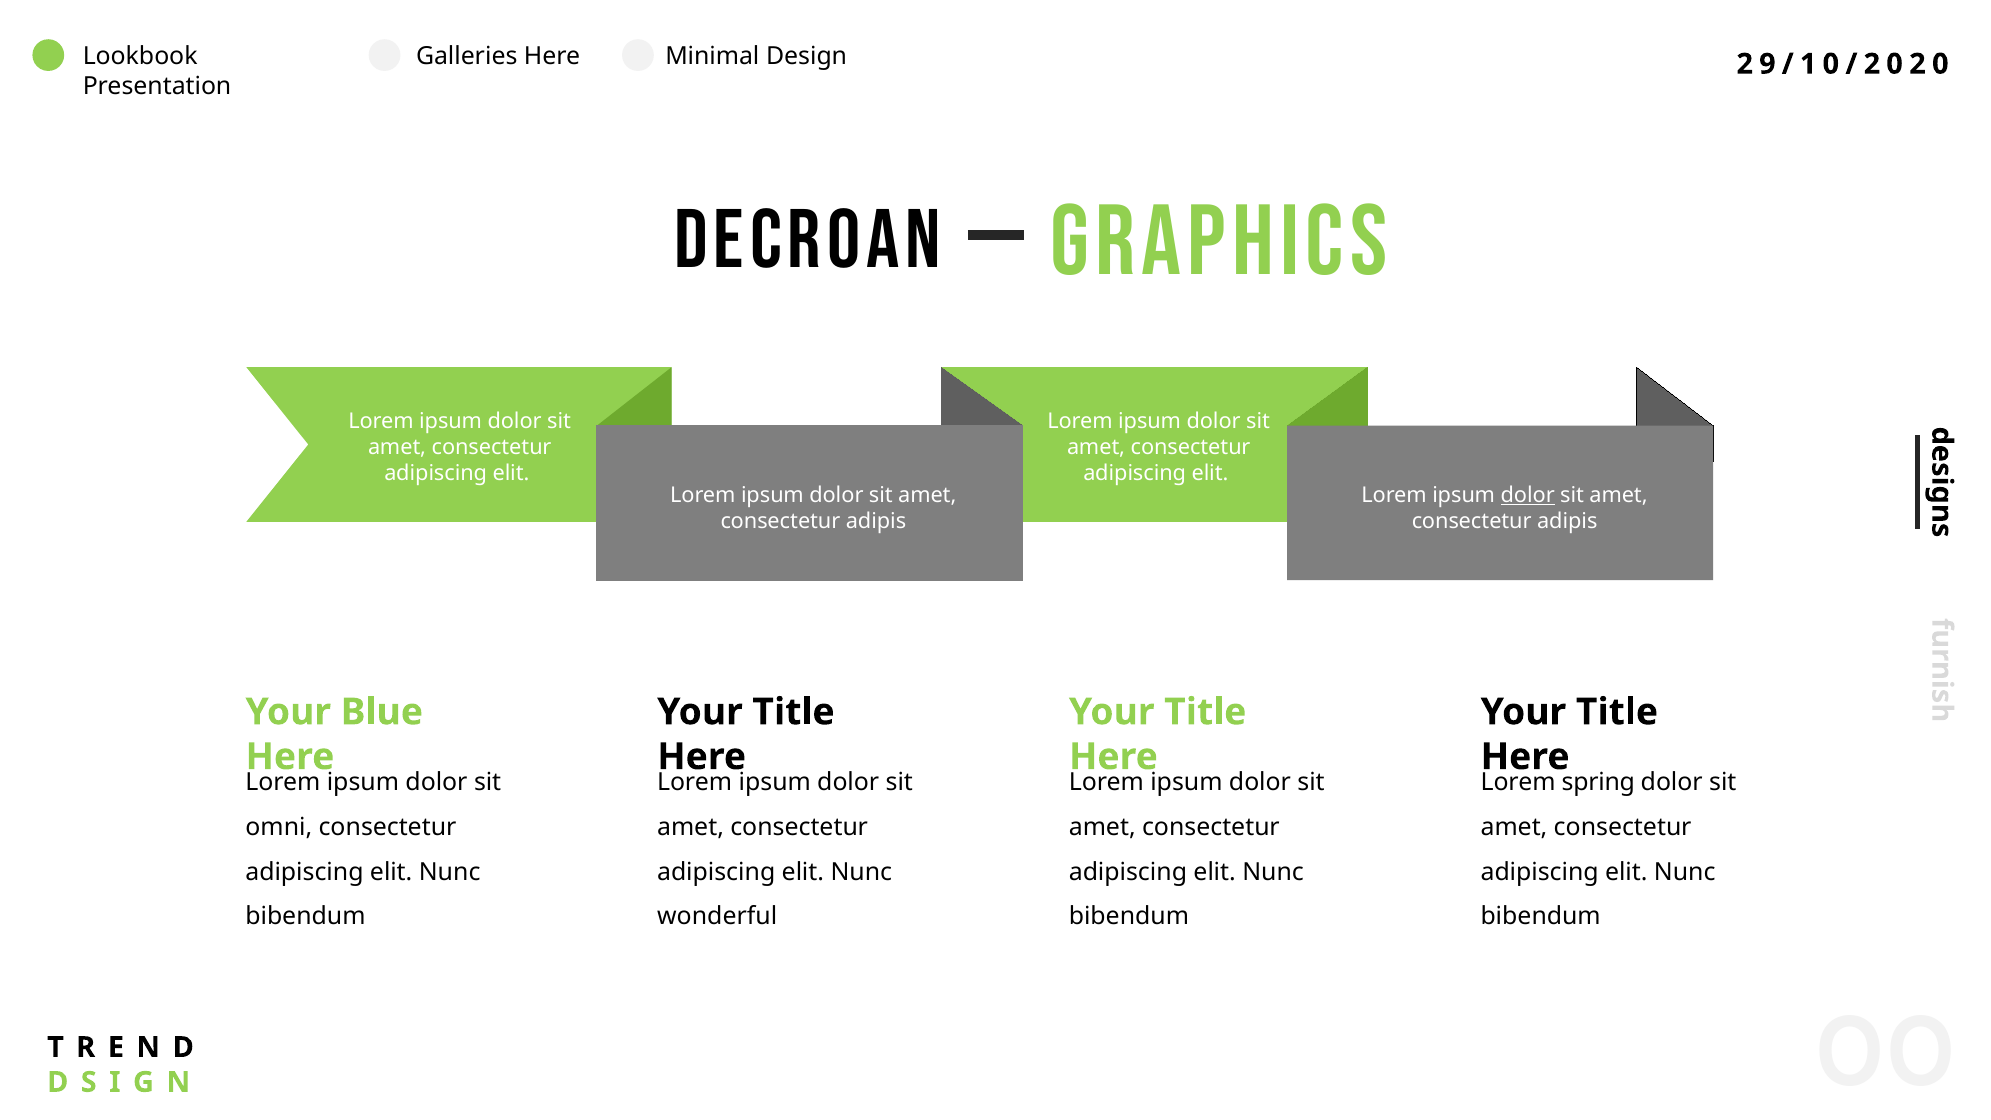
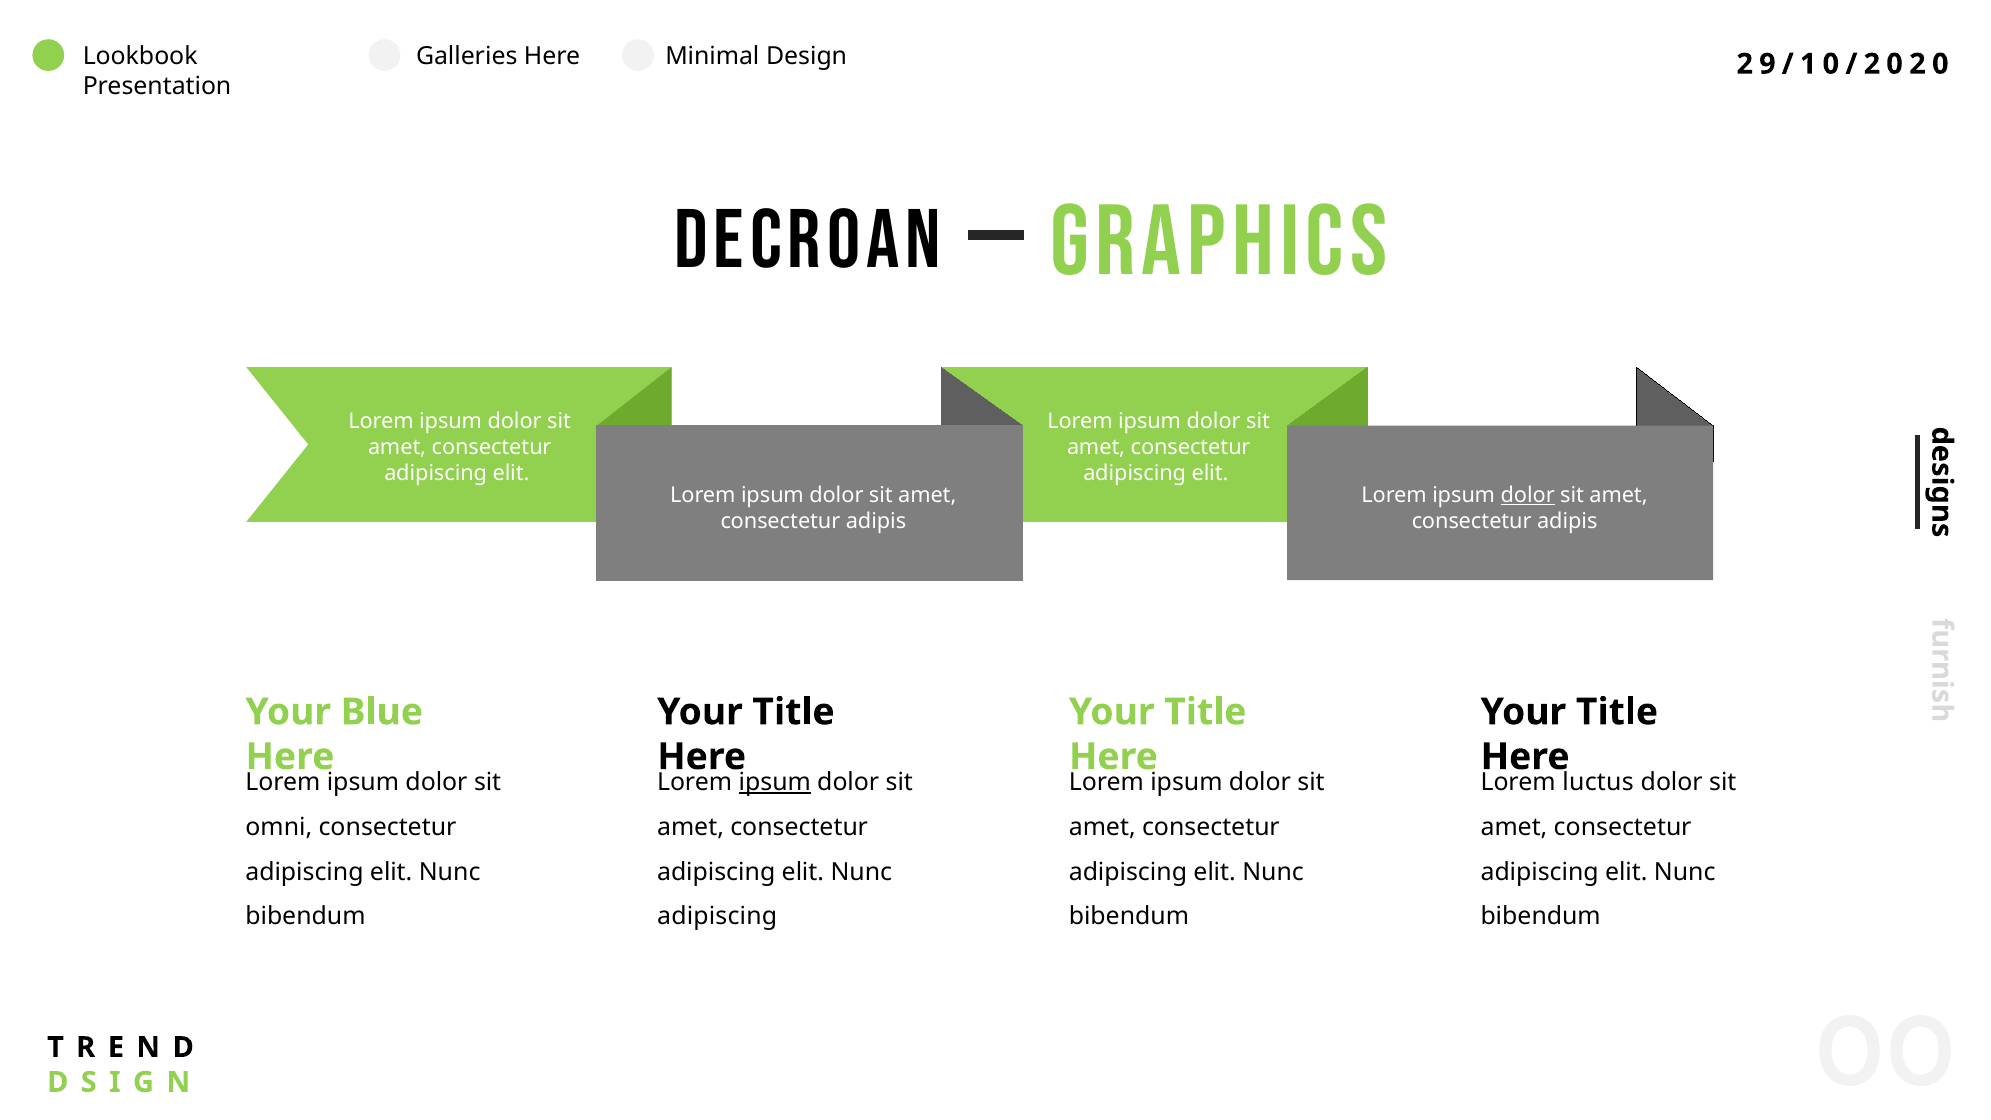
ipsum underline: none -> present (775, 782)
spring: spring -> luctus (1598, 782)
wonderful: wonderful -> adipiscing (717, 917)
